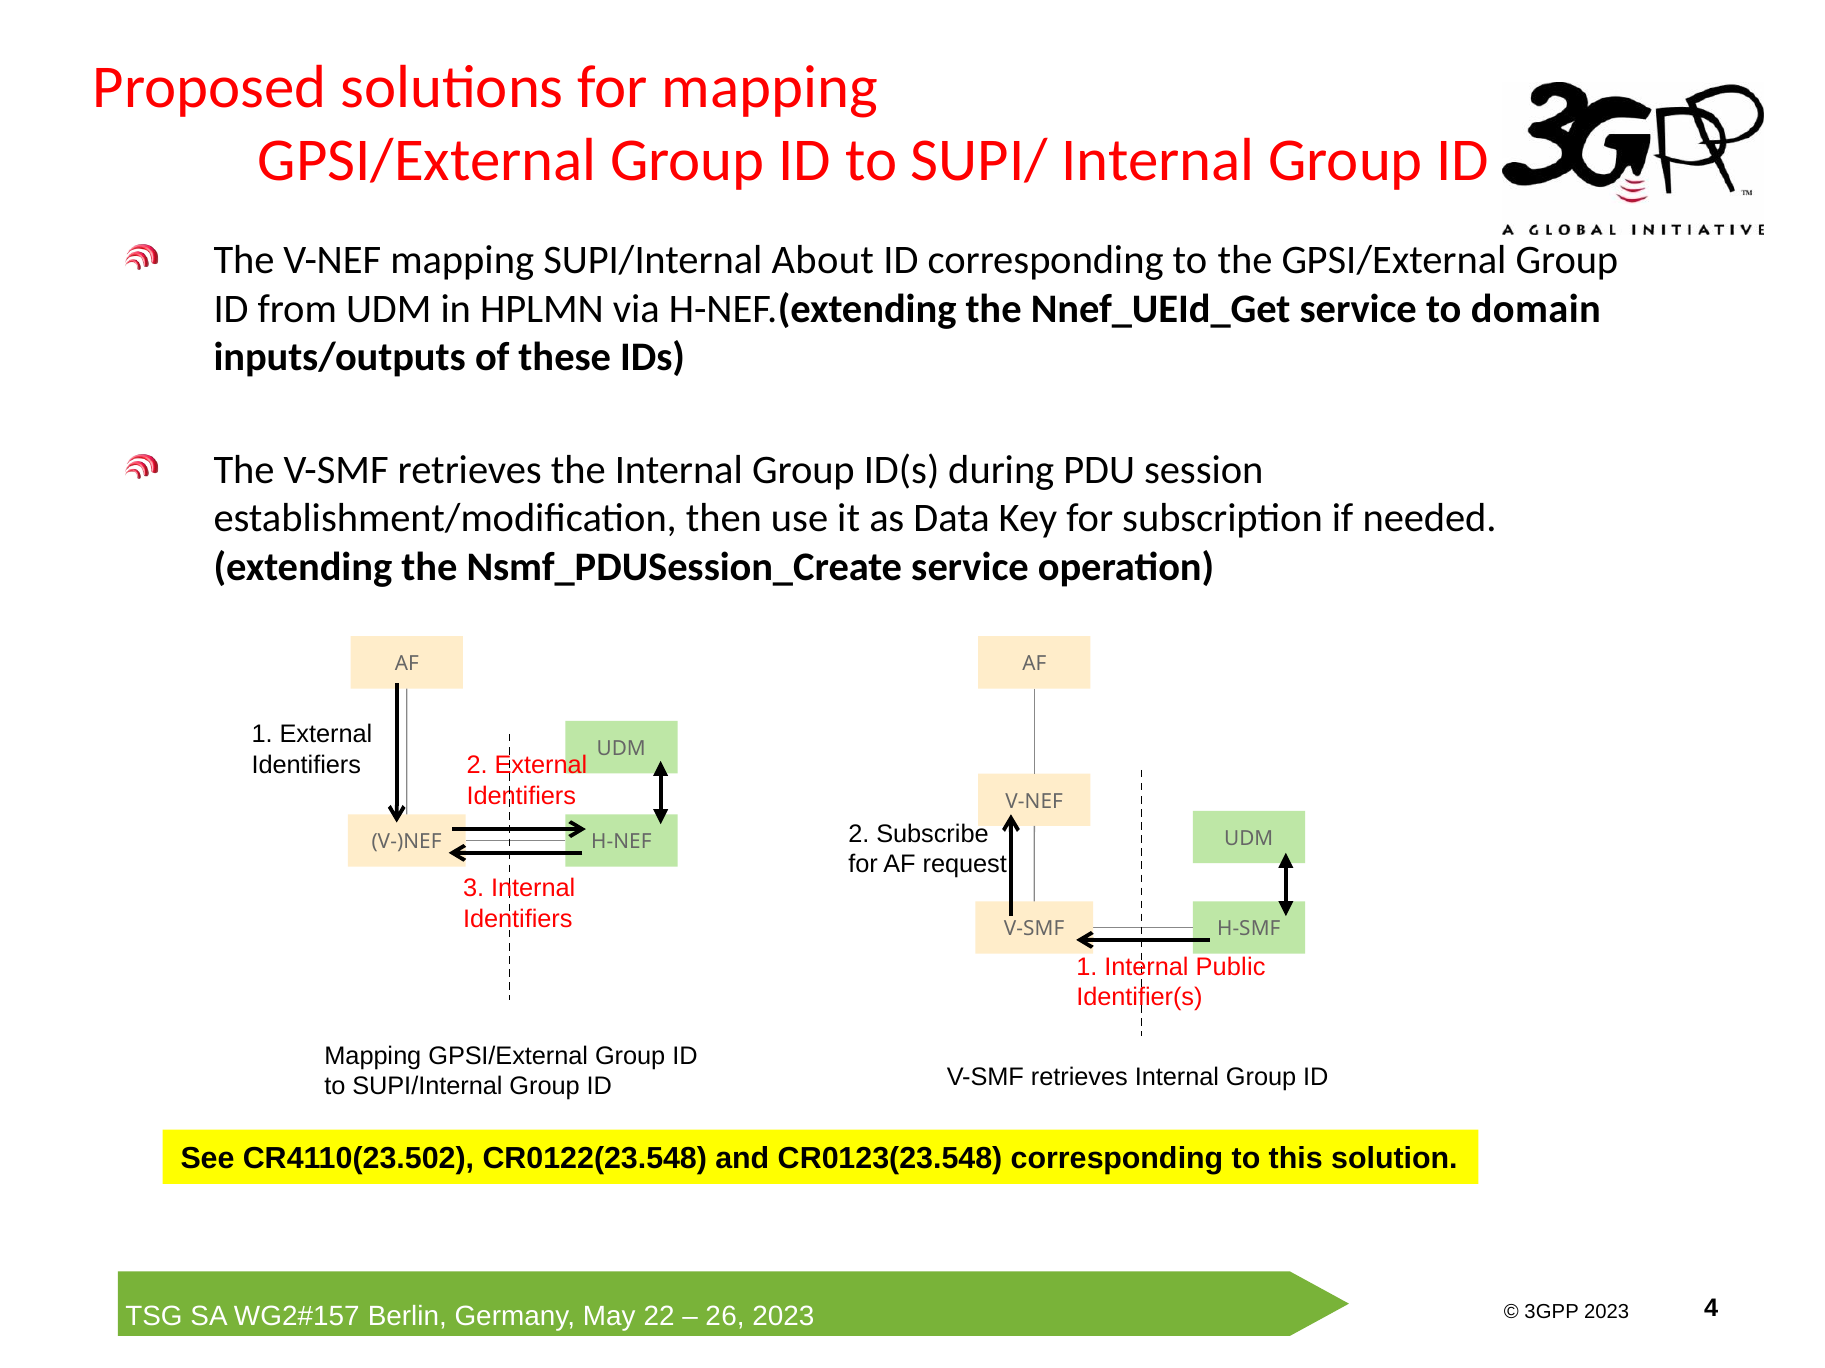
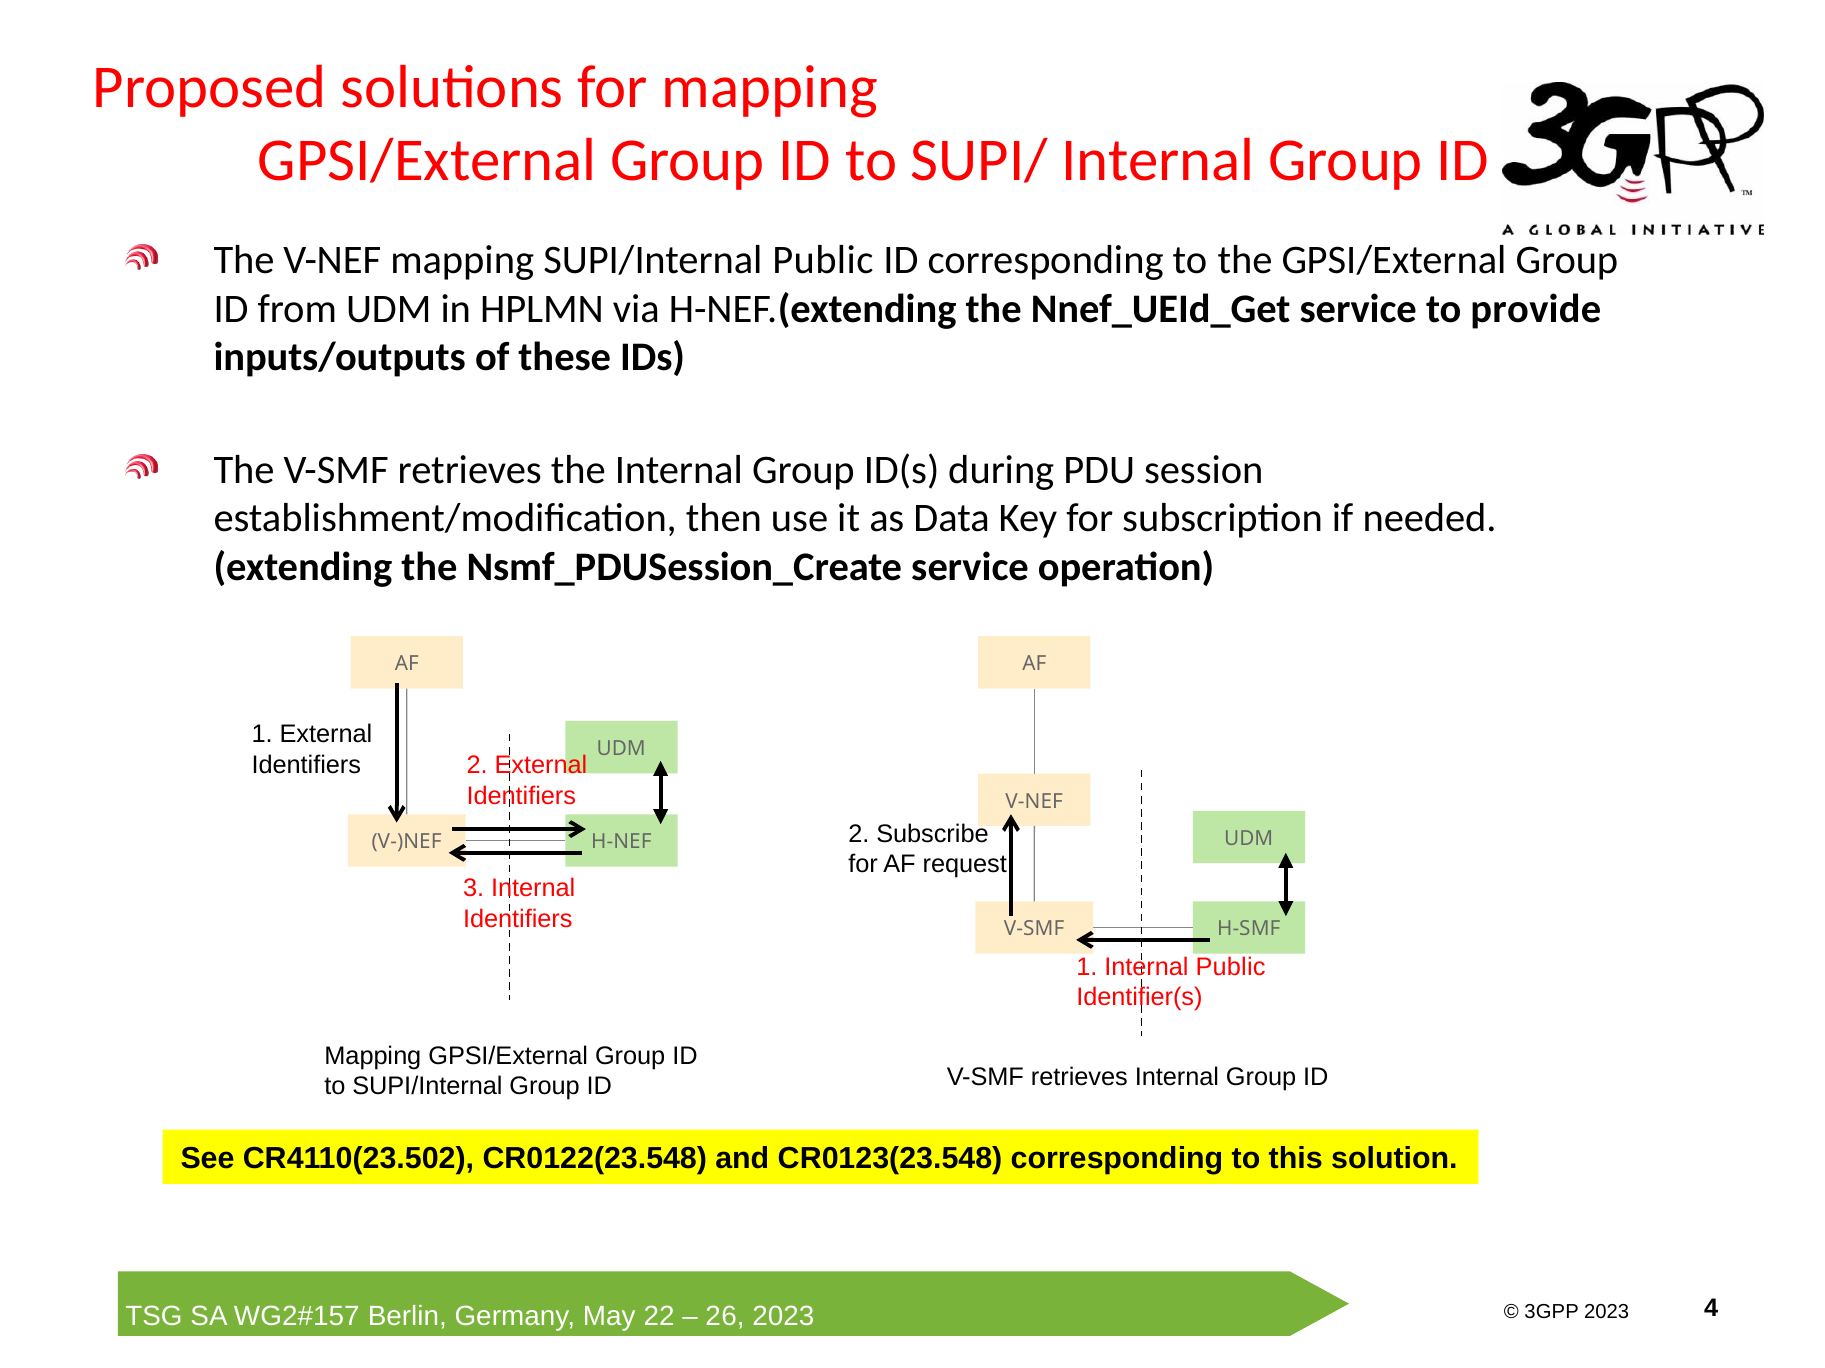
SUPI/Internal About: About -> Public (823, 260)
domain: domain -> provide (1536, 309)
